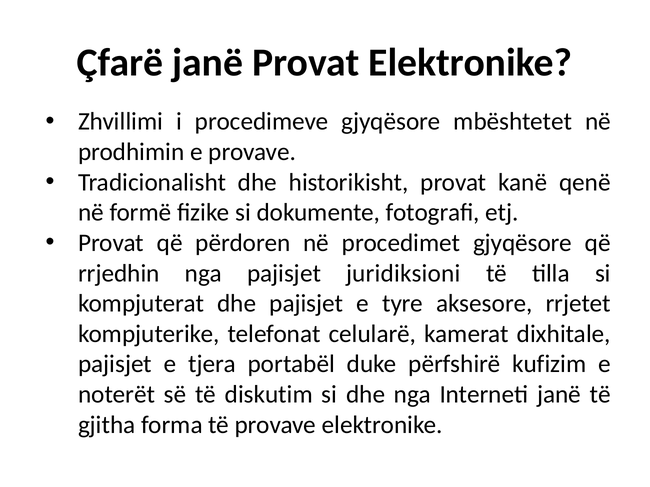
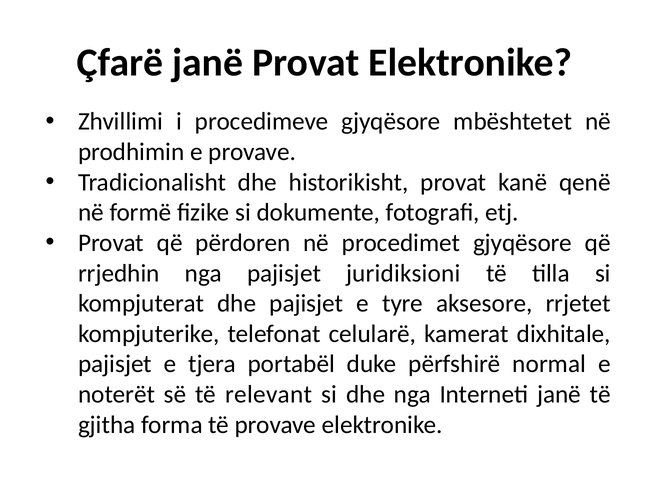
kufizim: kufizim -> normal (549, 365)
diskutim: diskutim -> relevant (269, 395)
